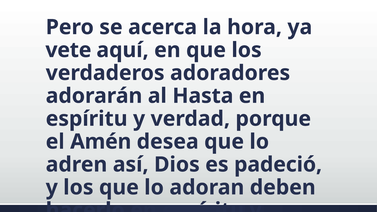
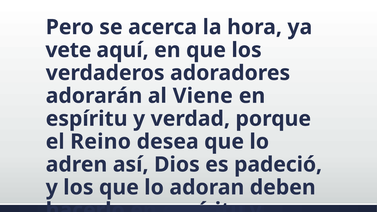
Hasta: Hasta -> Viene (203, 96)
Amén: Amén -> Reino (101, 142)
